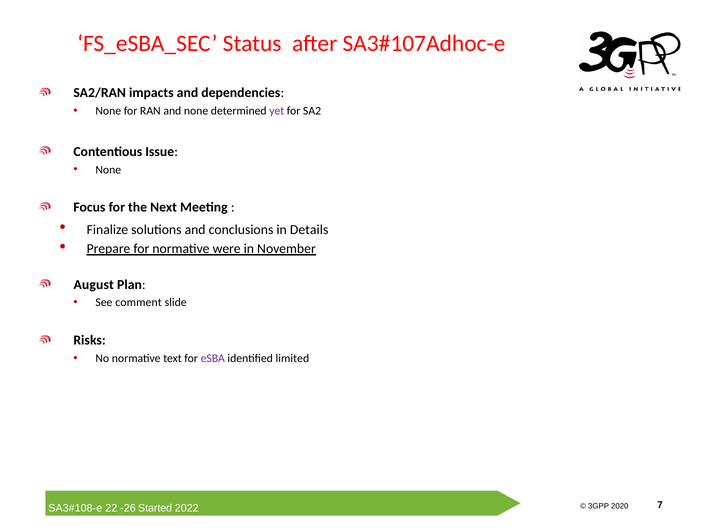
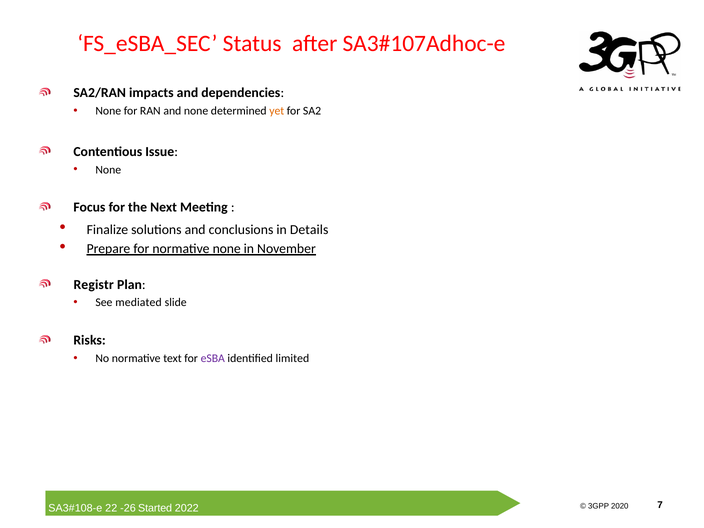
yet colour: purple -> orange (277, 111)
normative were: were -> none (227, 249)
August: August -> Registr (94, 285)
comment: comment -> mediated (139, 303)
